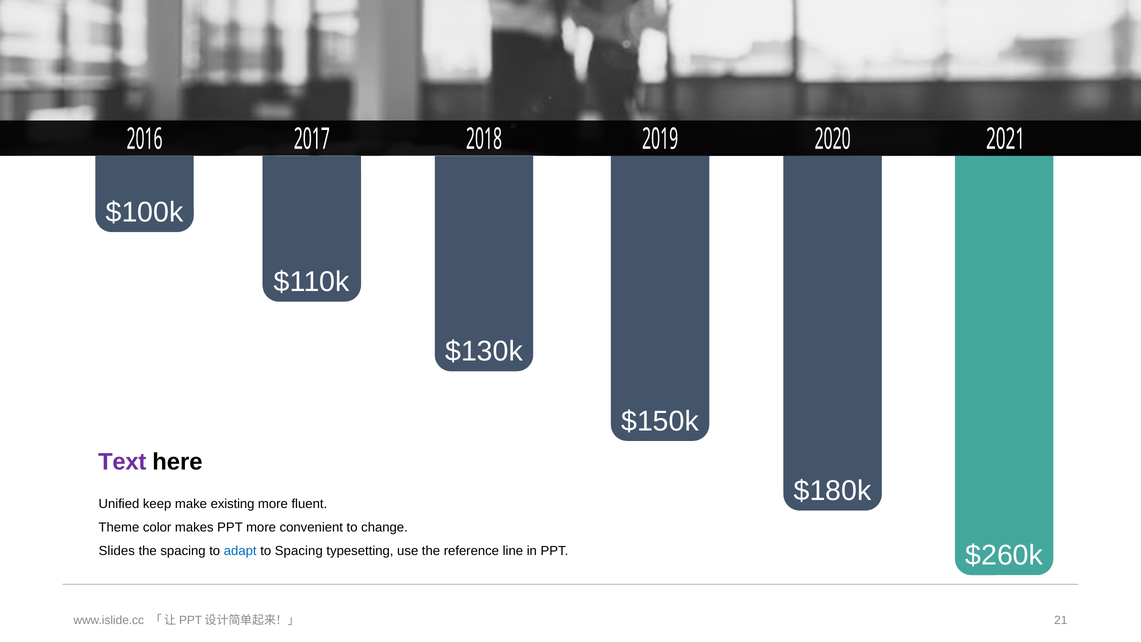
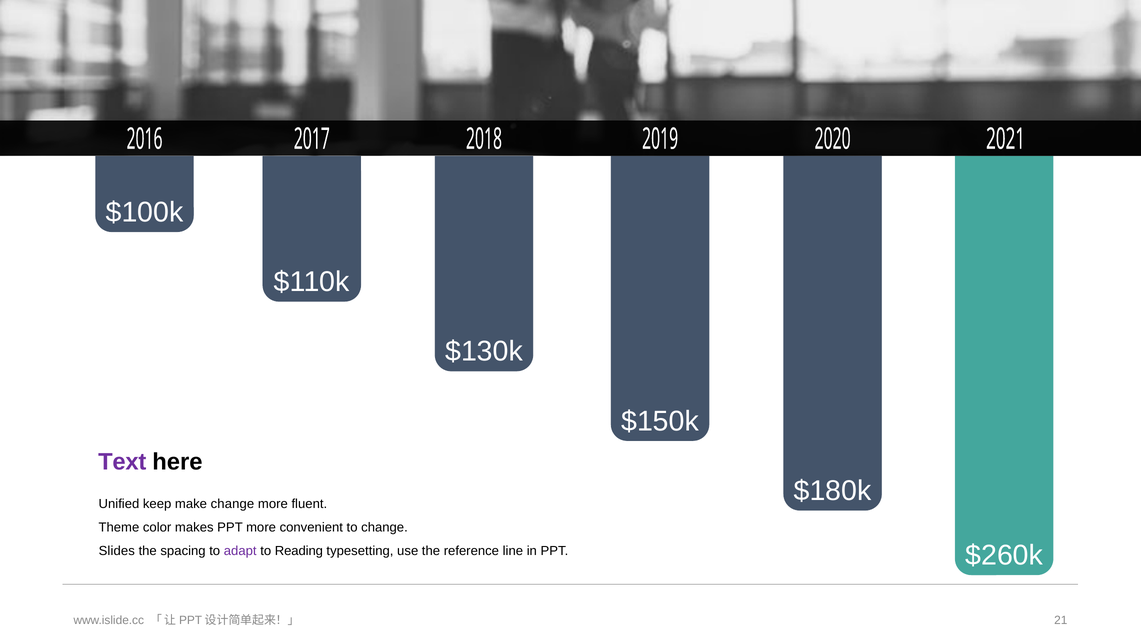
make existing: existing -> change (232, 504)
adapt colour: blue -> purple (240, 551)
to Spacing: Spacing -> Reading (299, 551)
